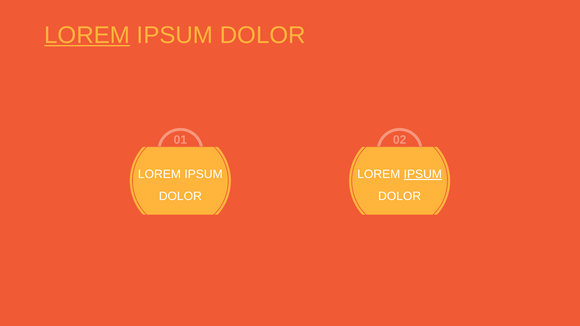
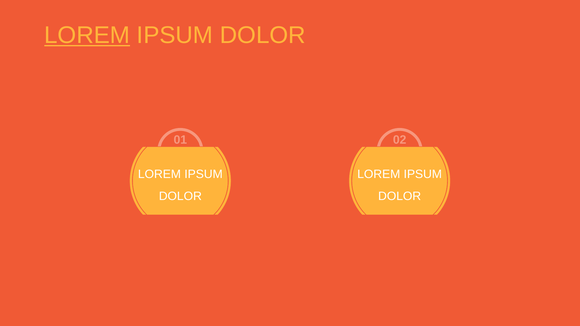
IPSUM underline: present -> none (423, 174)
